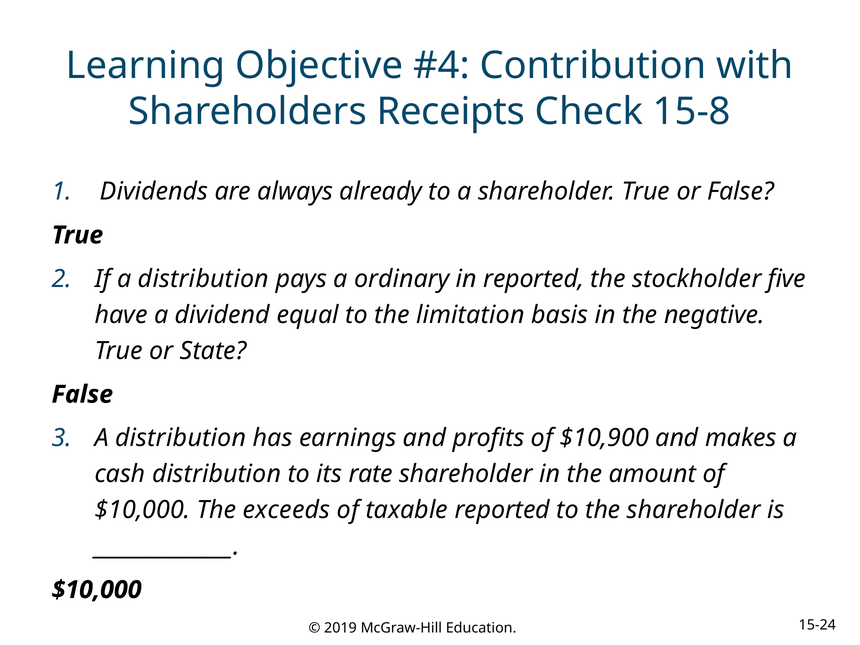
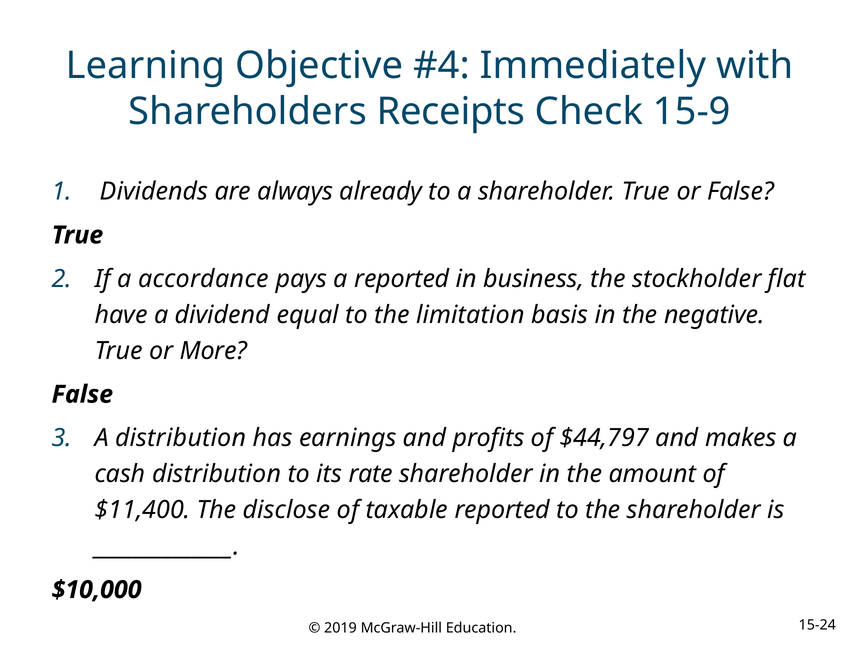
Contribution: Contribution -> Immediately (593, 66)
15-8: 15-8 -> 15-9 (692, 111)
If a distribution: distribution -> accordance (203, 279)
a ordinary: ordinary -> reported (402, 279)
in reported: reported -> business (534, 279)
five: five -> flat (787, 279)
State: State -> More (213, 351)
$10,900: $10,900 -> $44,797 (604, 438)
$10,000: $10,000 -> $11,400 (142, 510)
exceeds: exceeds -> disclose (287, 510)
